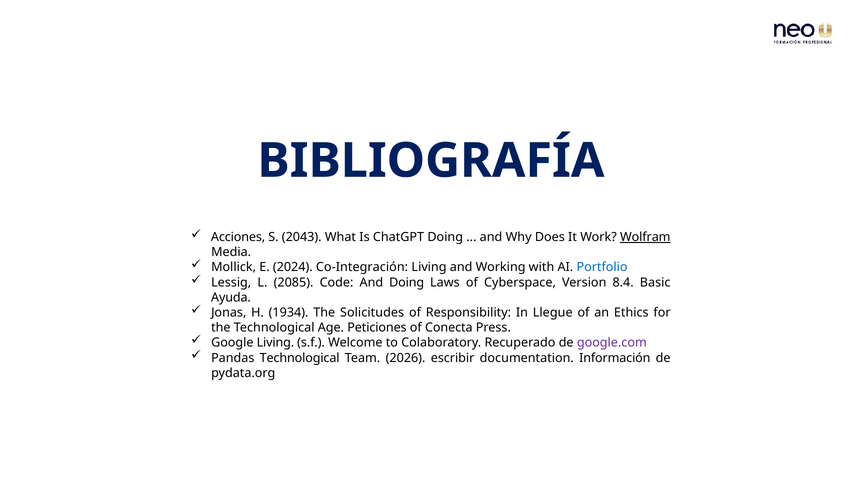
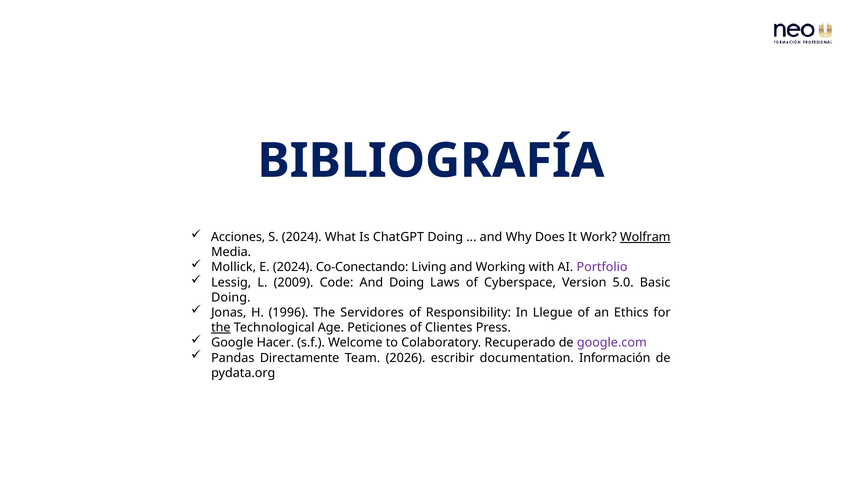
S 2043: 2043 -> 2024 (302, 237)
Co-Integración: Co-Integración -> Co-Conectando (362, 267)
Portfolio colour: blue -> purple (602, 267)
2085: 2085 -> 2009 (294, 282)
8.4: 8.4 -> 5.0 (623, 282)
Ayuda: Ayuda -> Doing (231, 297)
1934: 1934 -> 1996 (289, 313)
Solicitudes: Solicitudes -> Servidores (372, 313)
the underline: none -> present (221, 328)
Conecta: Conecta -> Clientes (449, 328)
Google Living: Living -> Hacer (275, 343)
Pandas Technological: Technological -> Directamente (300, 358)
